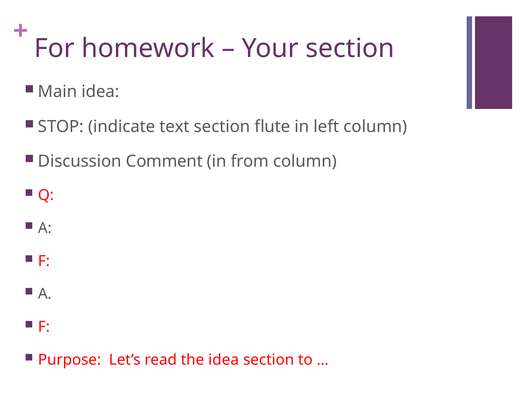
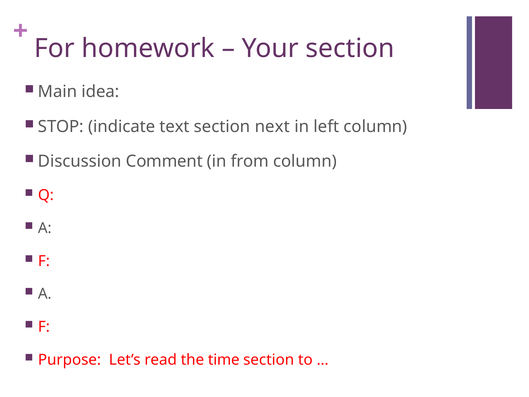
flute: flute -> next (272, 127)
the idea: idea -> time (224, 360)
